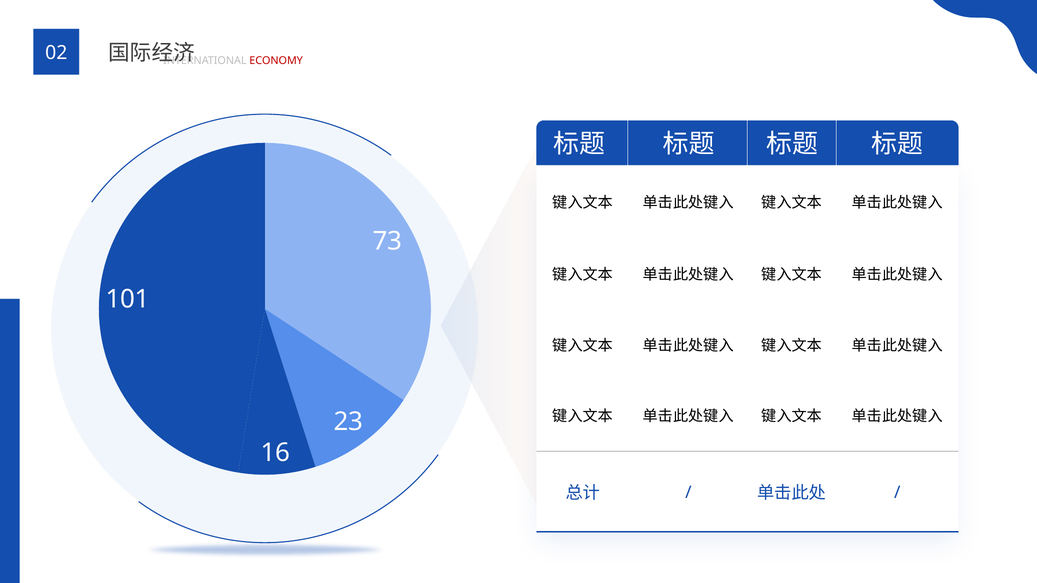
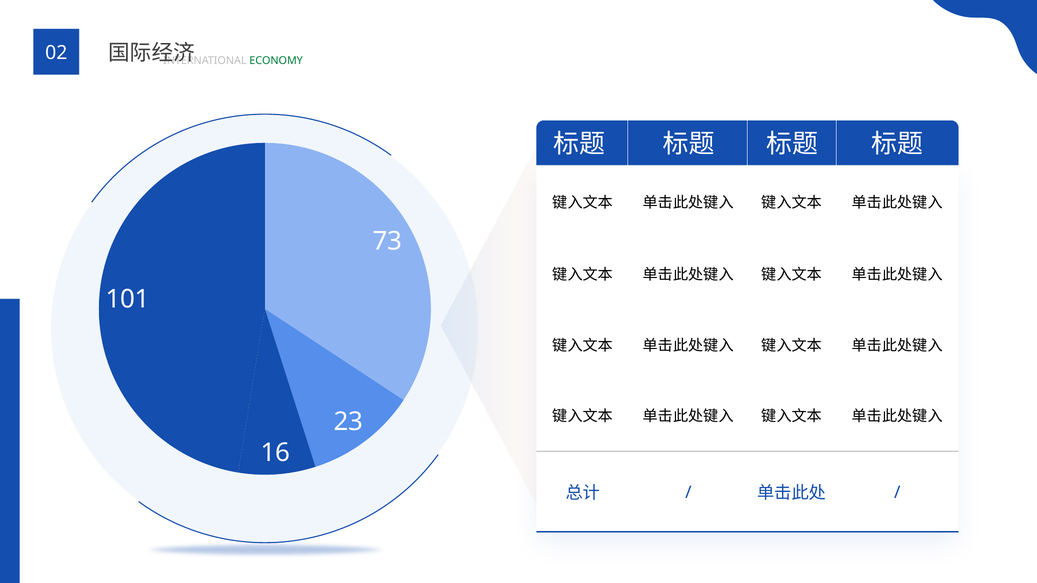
ECONOMY colour: red -> green (276, 61)
